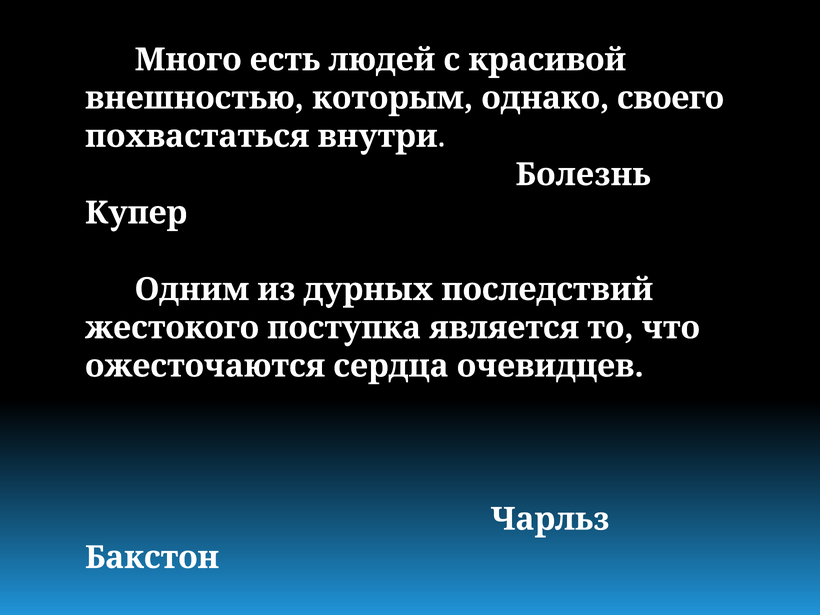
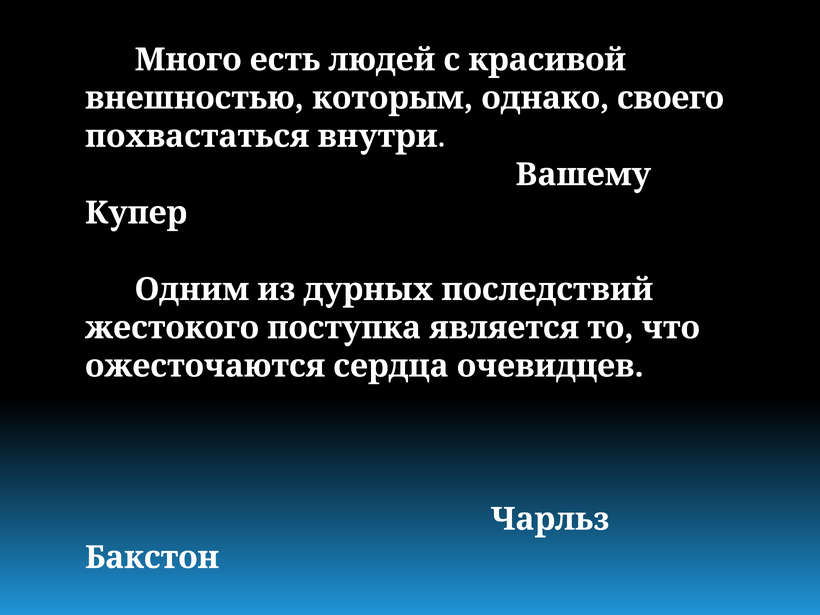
Болезнь: Болезнь -> Вашему (583, 175)
